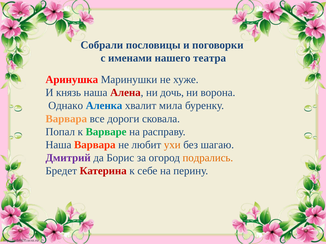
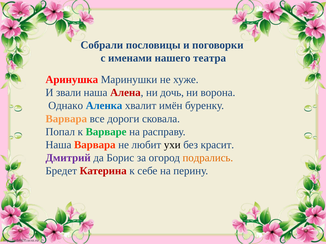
князь: князь -> звали (69, 93)
мила: мила -> имён (171, 106)
ухи colour: orange -> black (172, 145)
шагаю: шагаю -> красит (217, 145)
